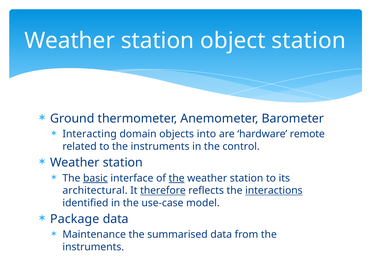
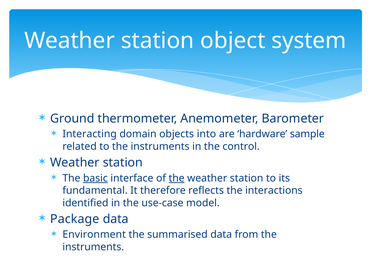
object station: station -> system (309, 41)
remote: remote -> sample (307, 134)
architectural: architectural -> fundamental (95, 191)
therefore underline: present -> none (163, 191)
interactions underline: present -> none (274, 191)
Maintenance: Maintenance -> Environment (94, 235)
